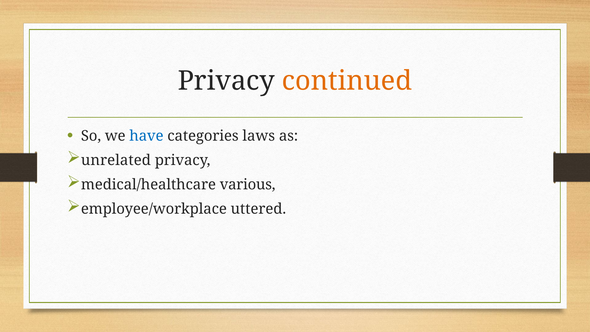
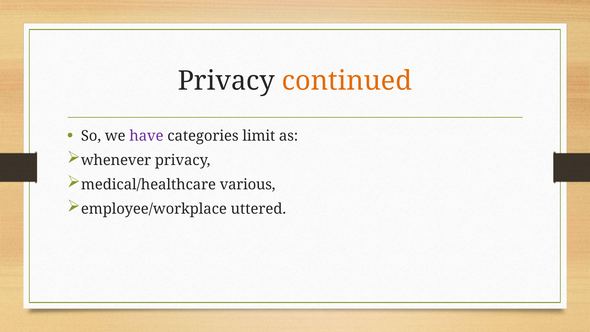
have colour: blue -> purple (146, 136)
laws: laws -> limit (259, 136)
unrelated: unrelated -> whenever (116, 160)
